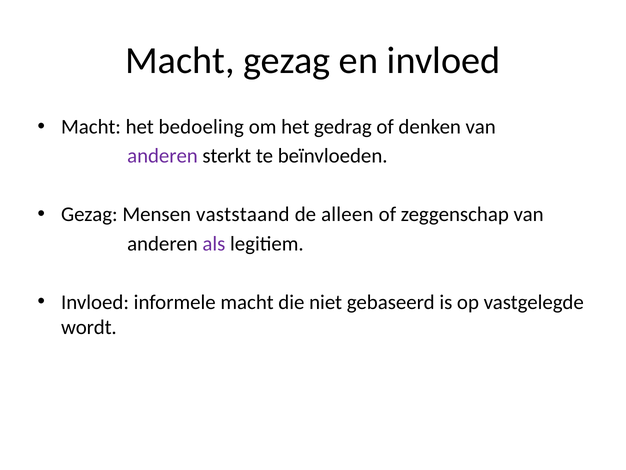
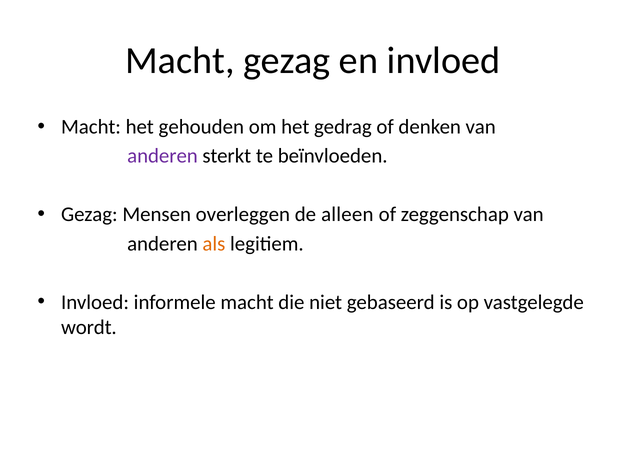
bedoeling: bedoeling -> gehouden (201, 127)
vaststaand: vaststaand -> overleggen (243, 214)
als colour: purple -> orange (214, 243)
